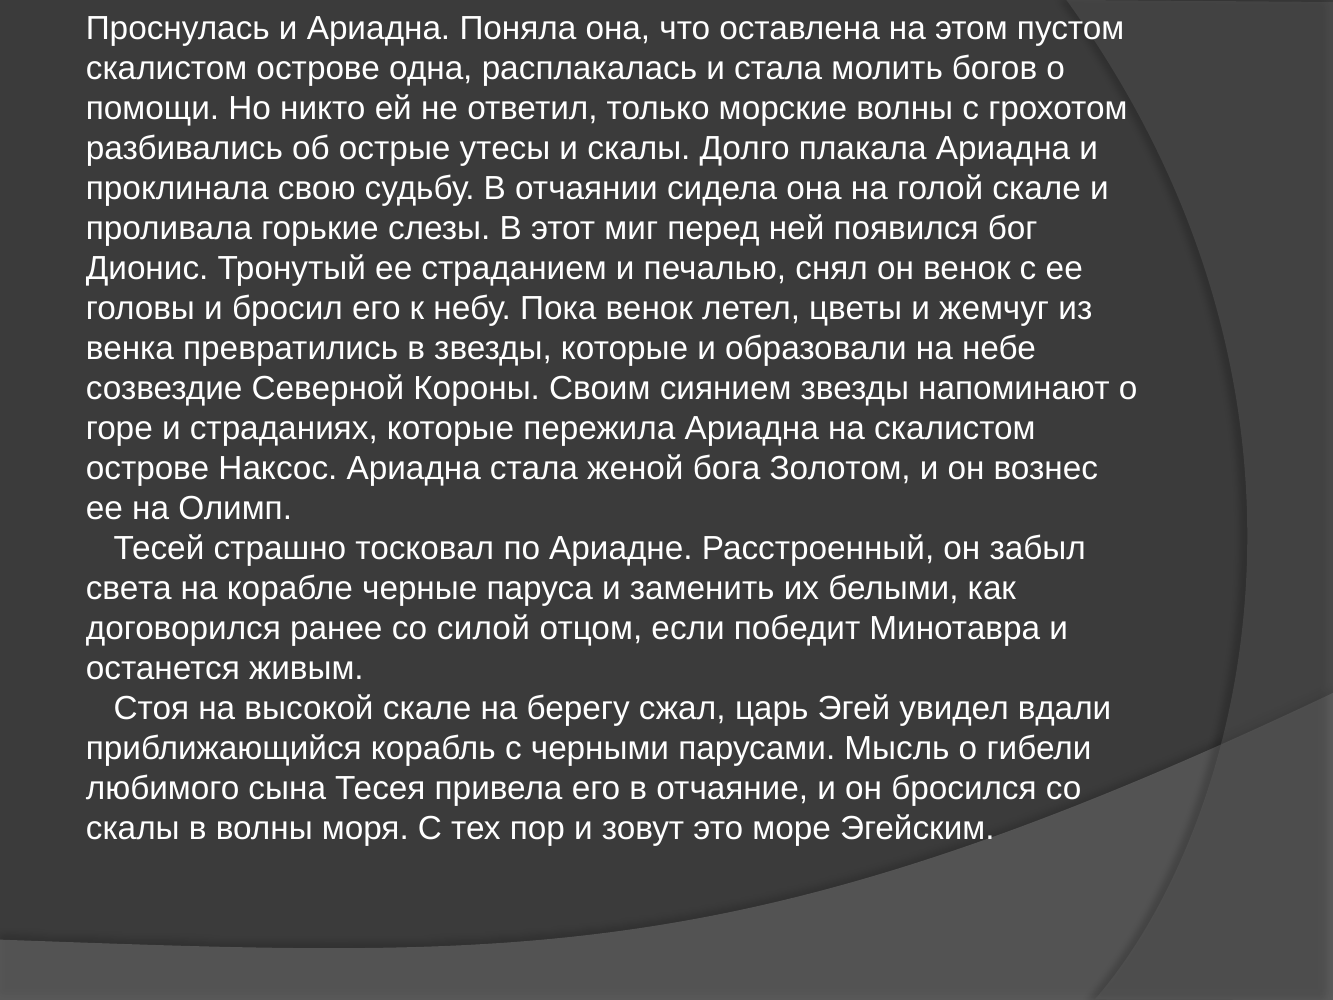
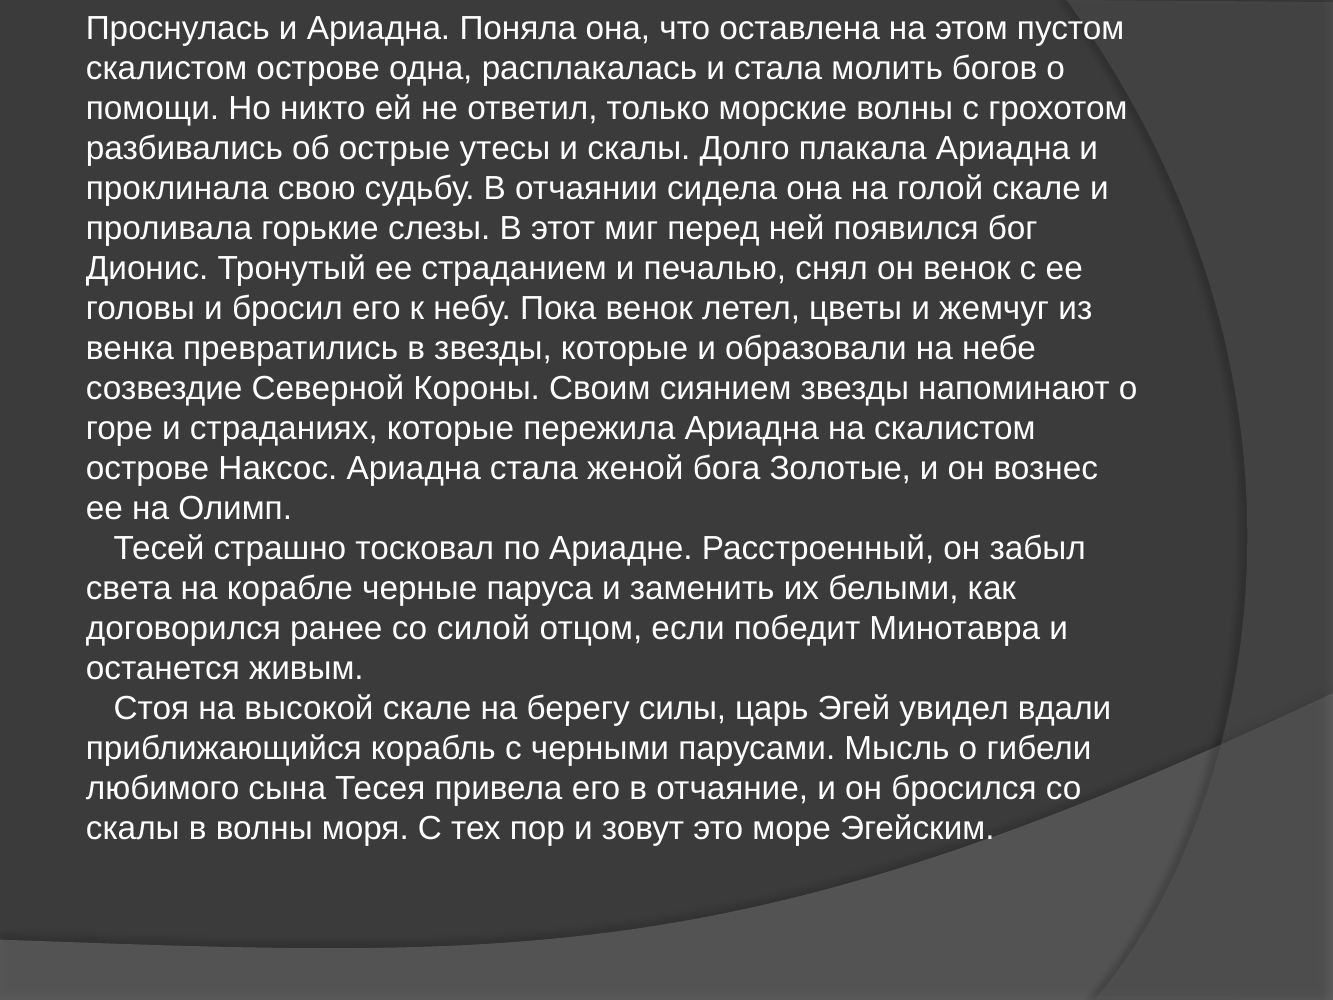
Золотом: Золотом -> Золотые (840, 469)
сжал: сжал -> силы (682, 709)
